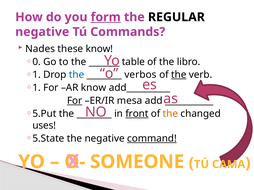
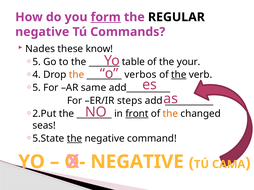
0: 0 -> 5 (37, 62)
libro: libro -> your (189, 62)
1: 1 -> 4 (37, 75)
the colour: blue -> orange (77, 75)
1: 1 -> 5 (37, 88)
AR know: know -> same (94, 88)
For underline: present -> none (75, 101)
mesa: mesa -> steps (130, 101)
5.Put: 5.Put -> 2.Put (44, 114)
uses: uses -> seas (44, 126)
the underline: none -> present (75, 139)
command underline: present -> none (152, 139)
SOMEONE: SOMEONE -> NEGATIVE (137, 162)
